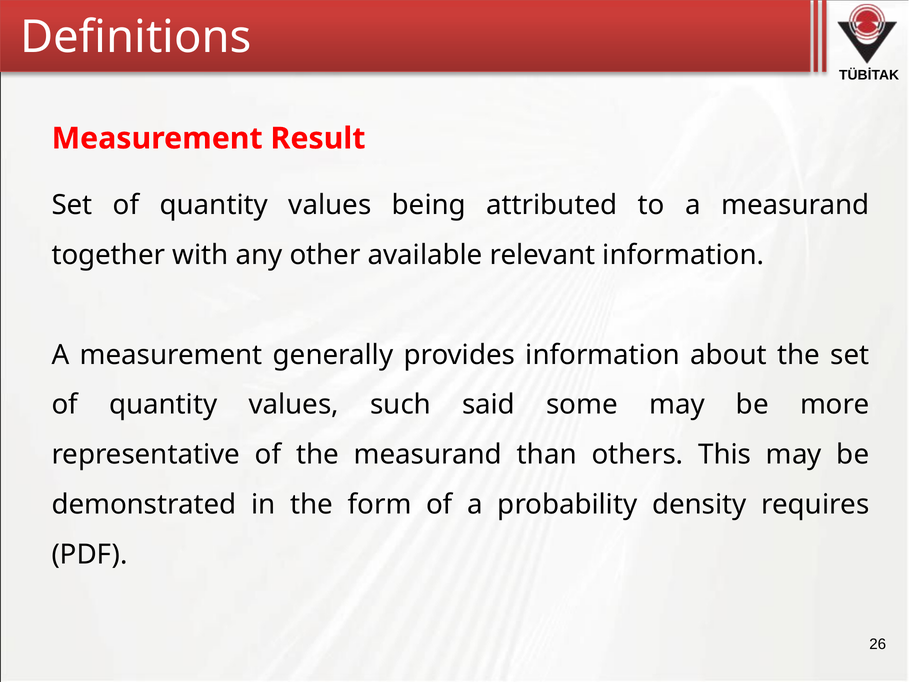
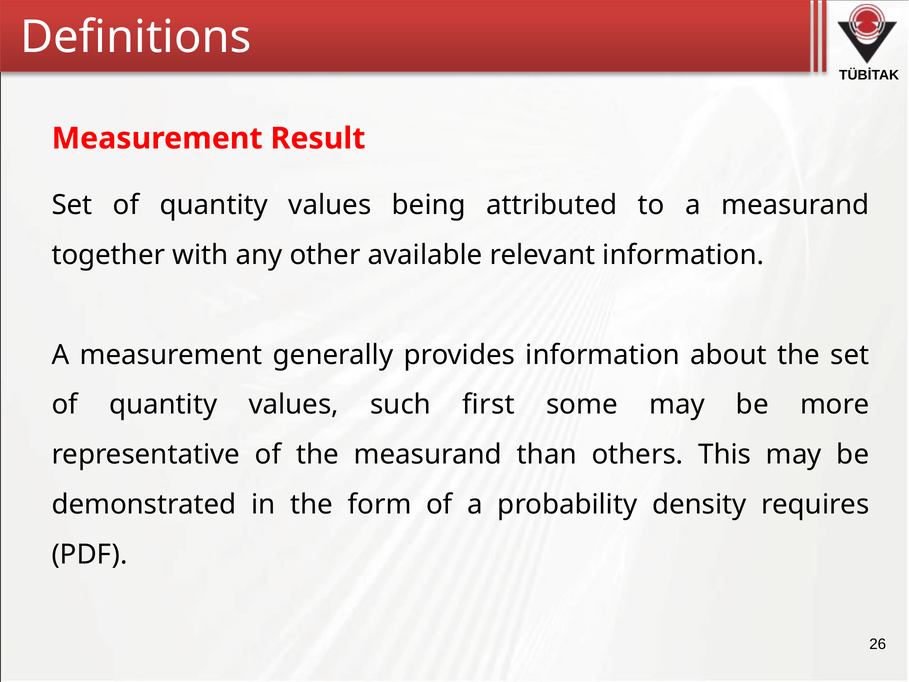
said: said -> first (488, 405)
